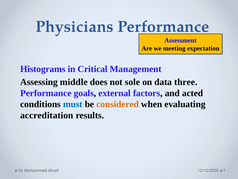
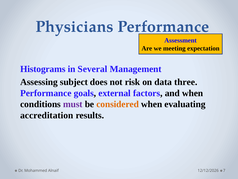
Critical: Critical -> Several (93, 69)
middle: middle -> subject (74, 82)
sole: sole -> risk (133, 82)
and acted: acted -> when (193, 93)
must colour: blue -> purple (73, 104)
